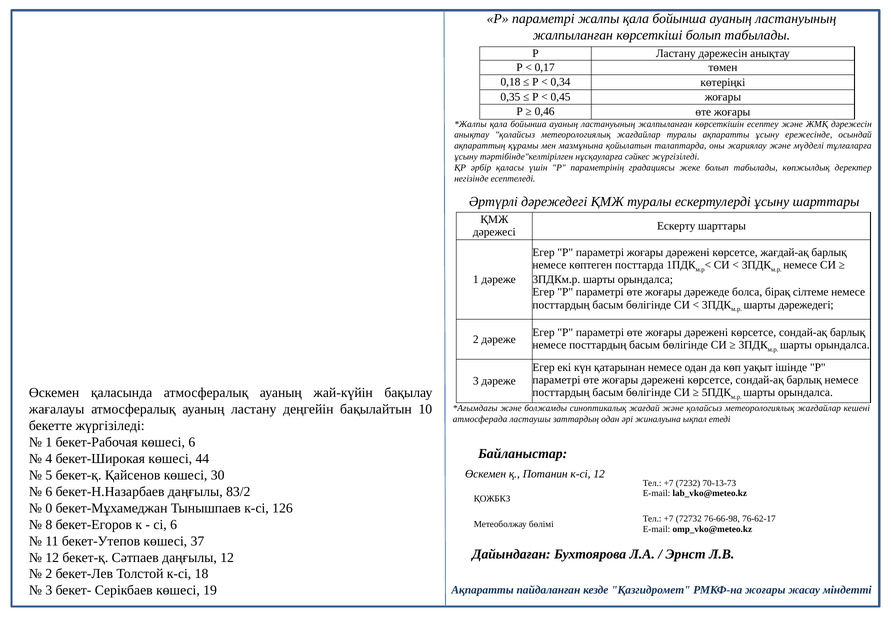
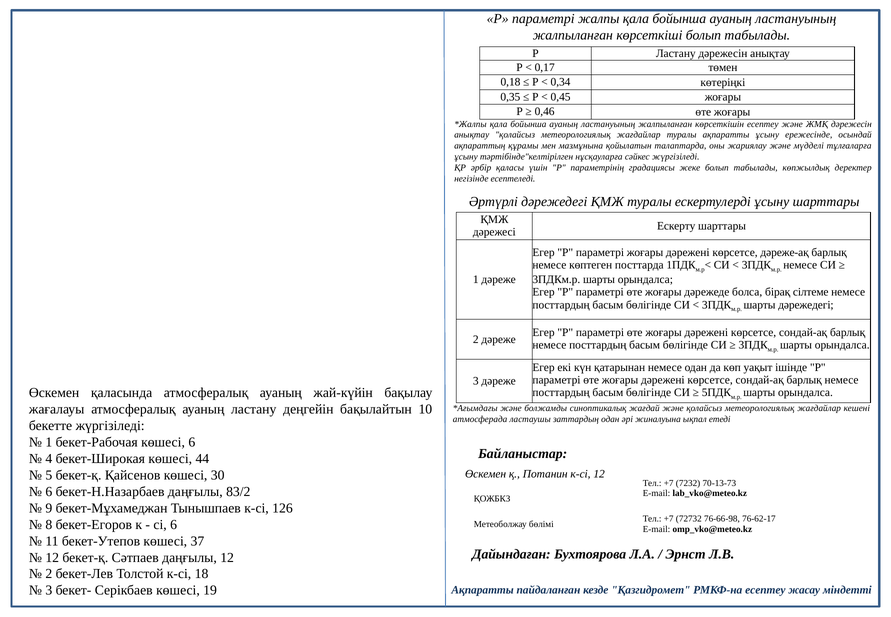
жағдай-ақ: жағдай-ақ -> дәреже-ақ (785, 253)
0: 0 -> 9 (49, 508)
РМКФ-на жоғары: жоғары -> есептеу (765, 590)
